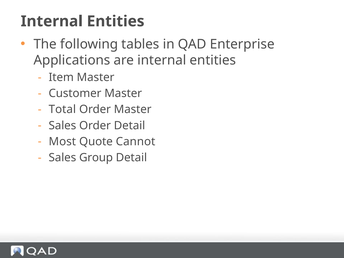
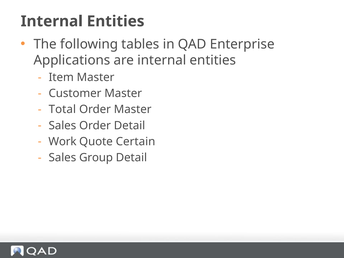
Most: Most -> Work (62, 142)
Cannot: Cannot -> Certain (136, 142)
